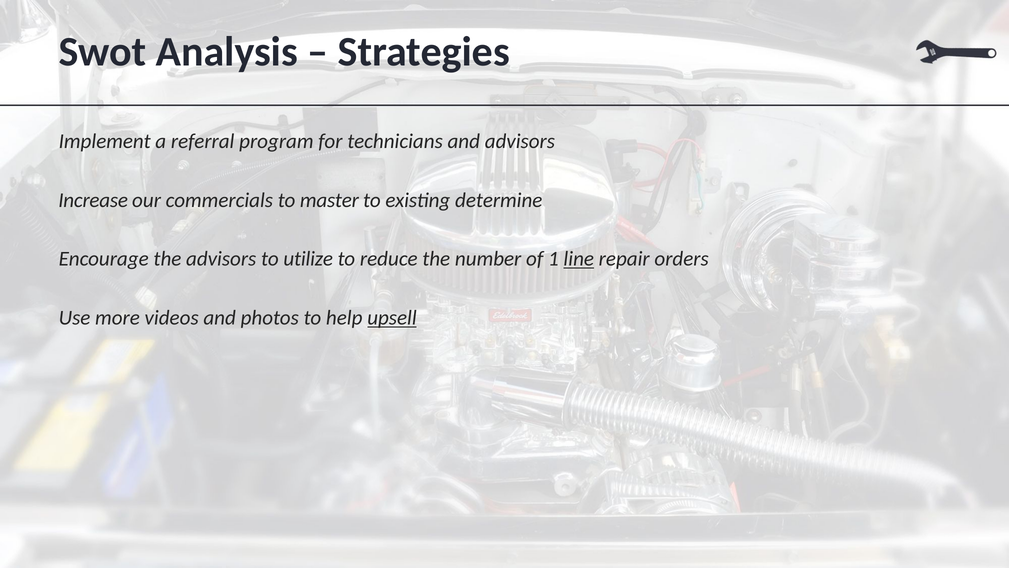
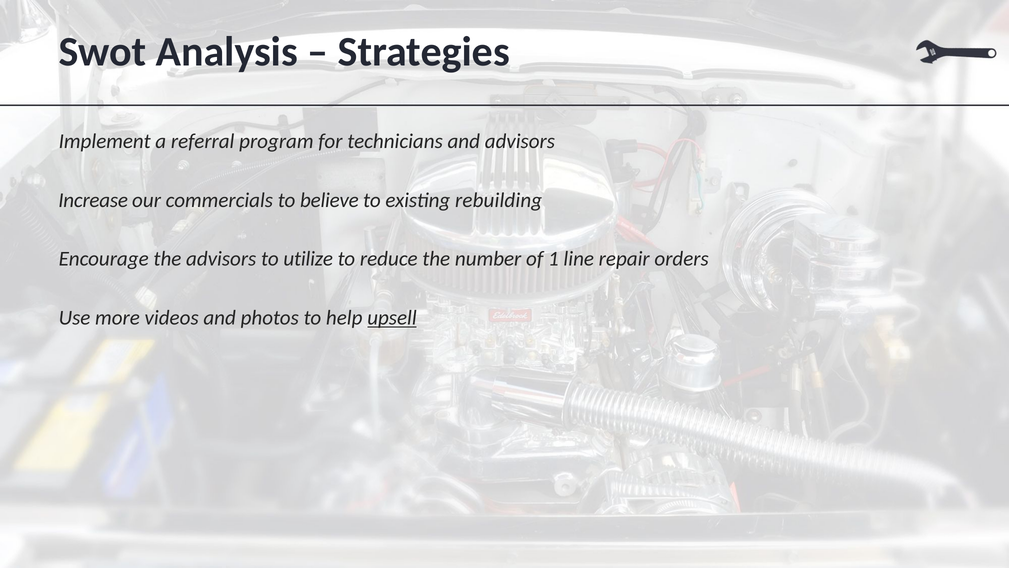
master: master -> believe (329, 200)
determine: determine -> rebuilding (499, 200)
line underline: present -> none (579, 259)
